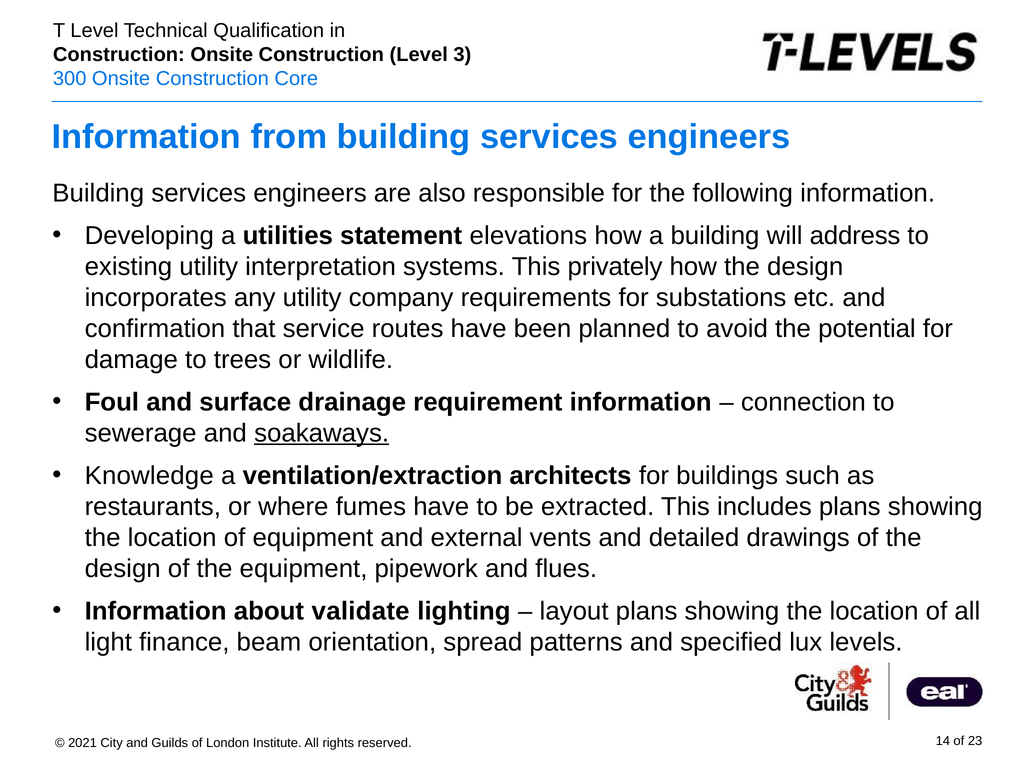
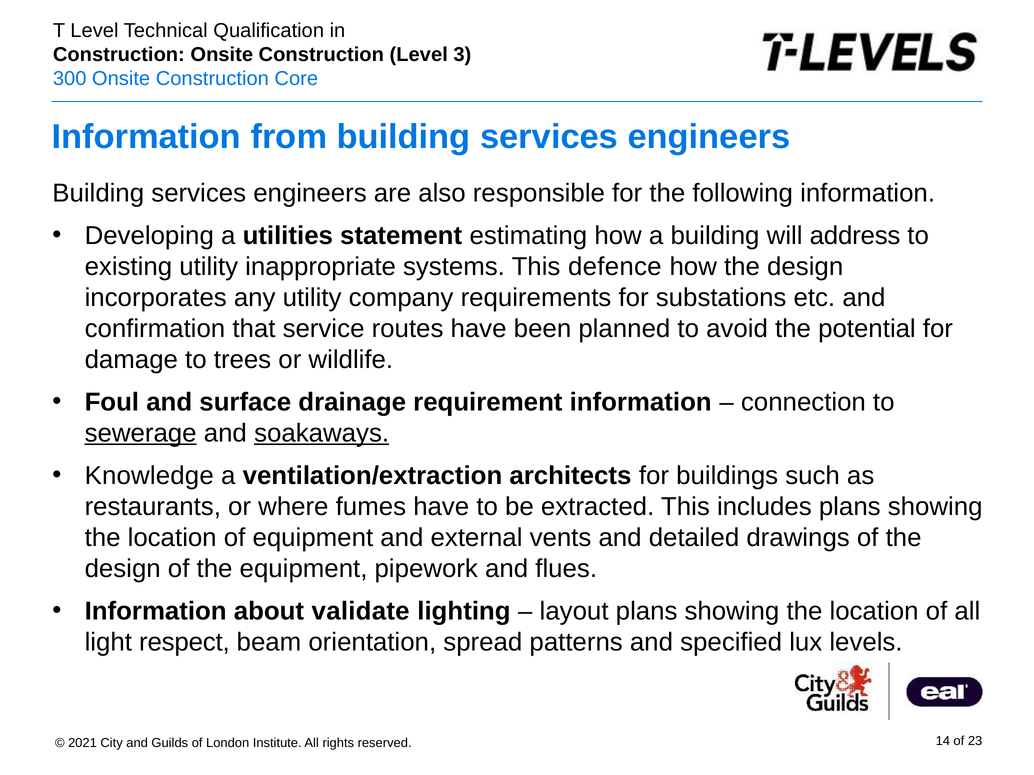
elevations: elevations -> estimating (528, 236)
interpretation: interpretation -> inappropriate (321, 267)
privately: privately -> defence (615, 267)
sewerage underline: none -> present (141, 433)
finance: finance -> respect (184, 643)
